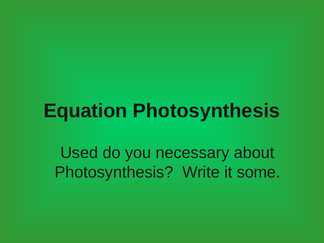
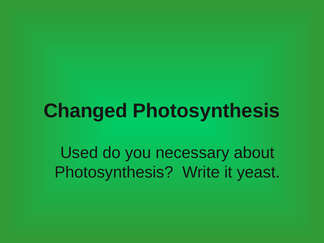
Equation: Equation -> Changed (85, 111)
some: some -> yeast (258, 172)
